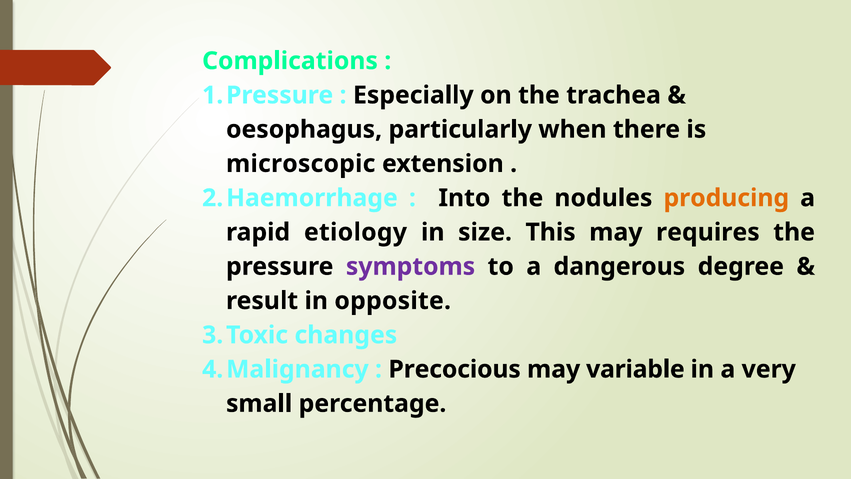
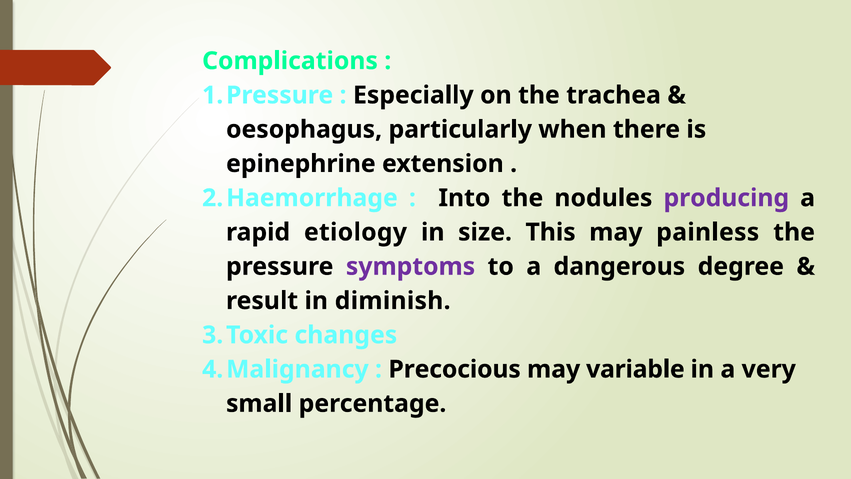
microscopic: microscopic -> epinephrine (301, 164)
producing colour: orange -> purple (726, 198)
requires: requires -> painless (708, 232)
opposite: opposite -> diminish (393, 301)
